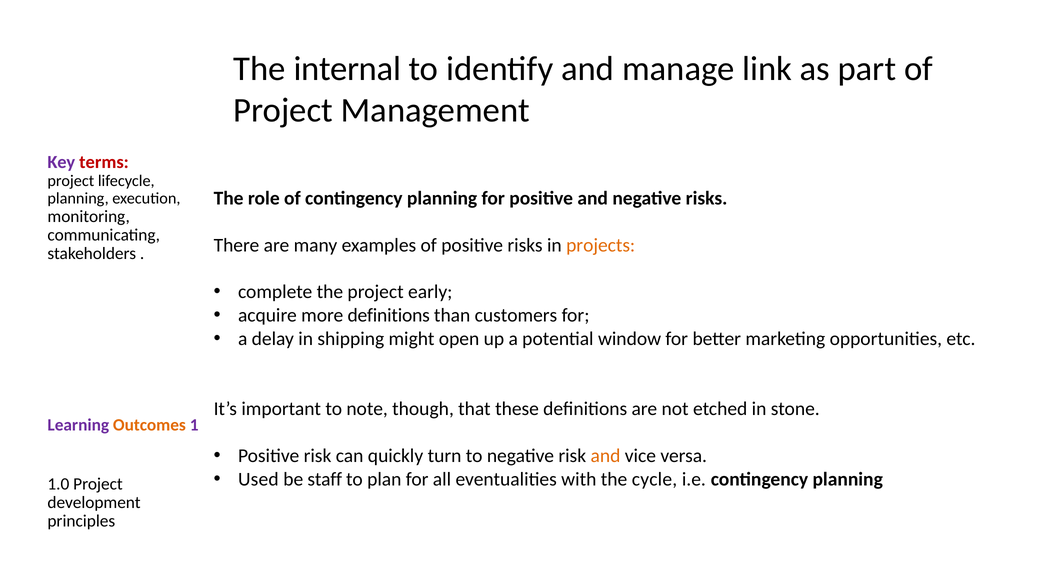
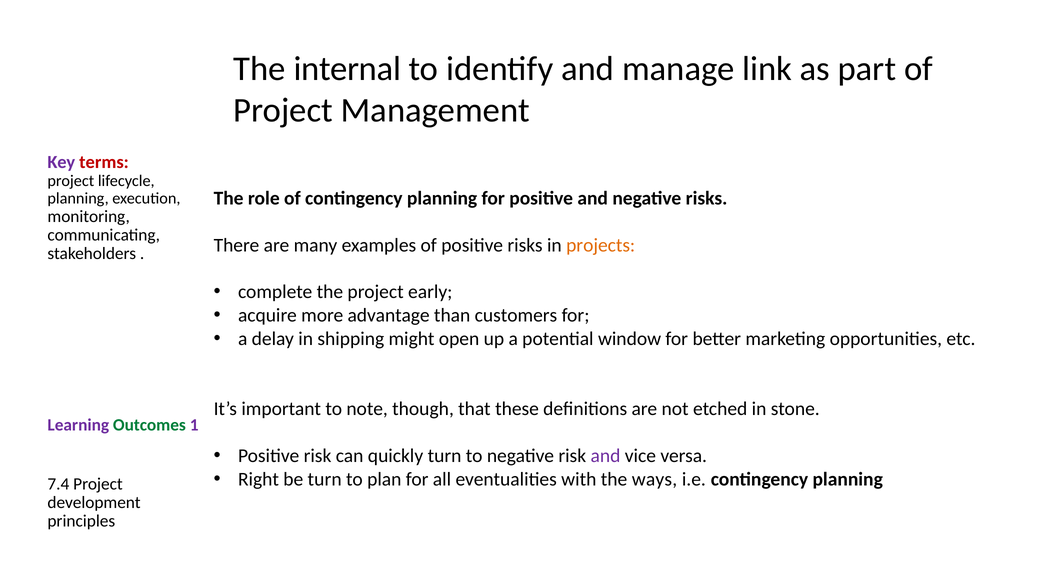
more definitions: definitions -> advantage (389, 316)
Outcomes colour: orange -> green (149, 425)
and colour: orange -> purple (605, 456)
Used: Used -> Right (258, 480)
be staff: staff -> turn (325, 480)
cycle: cycle -> ways (654, 480)
1.0: 1.0 -> 7.4 (58, 484)
